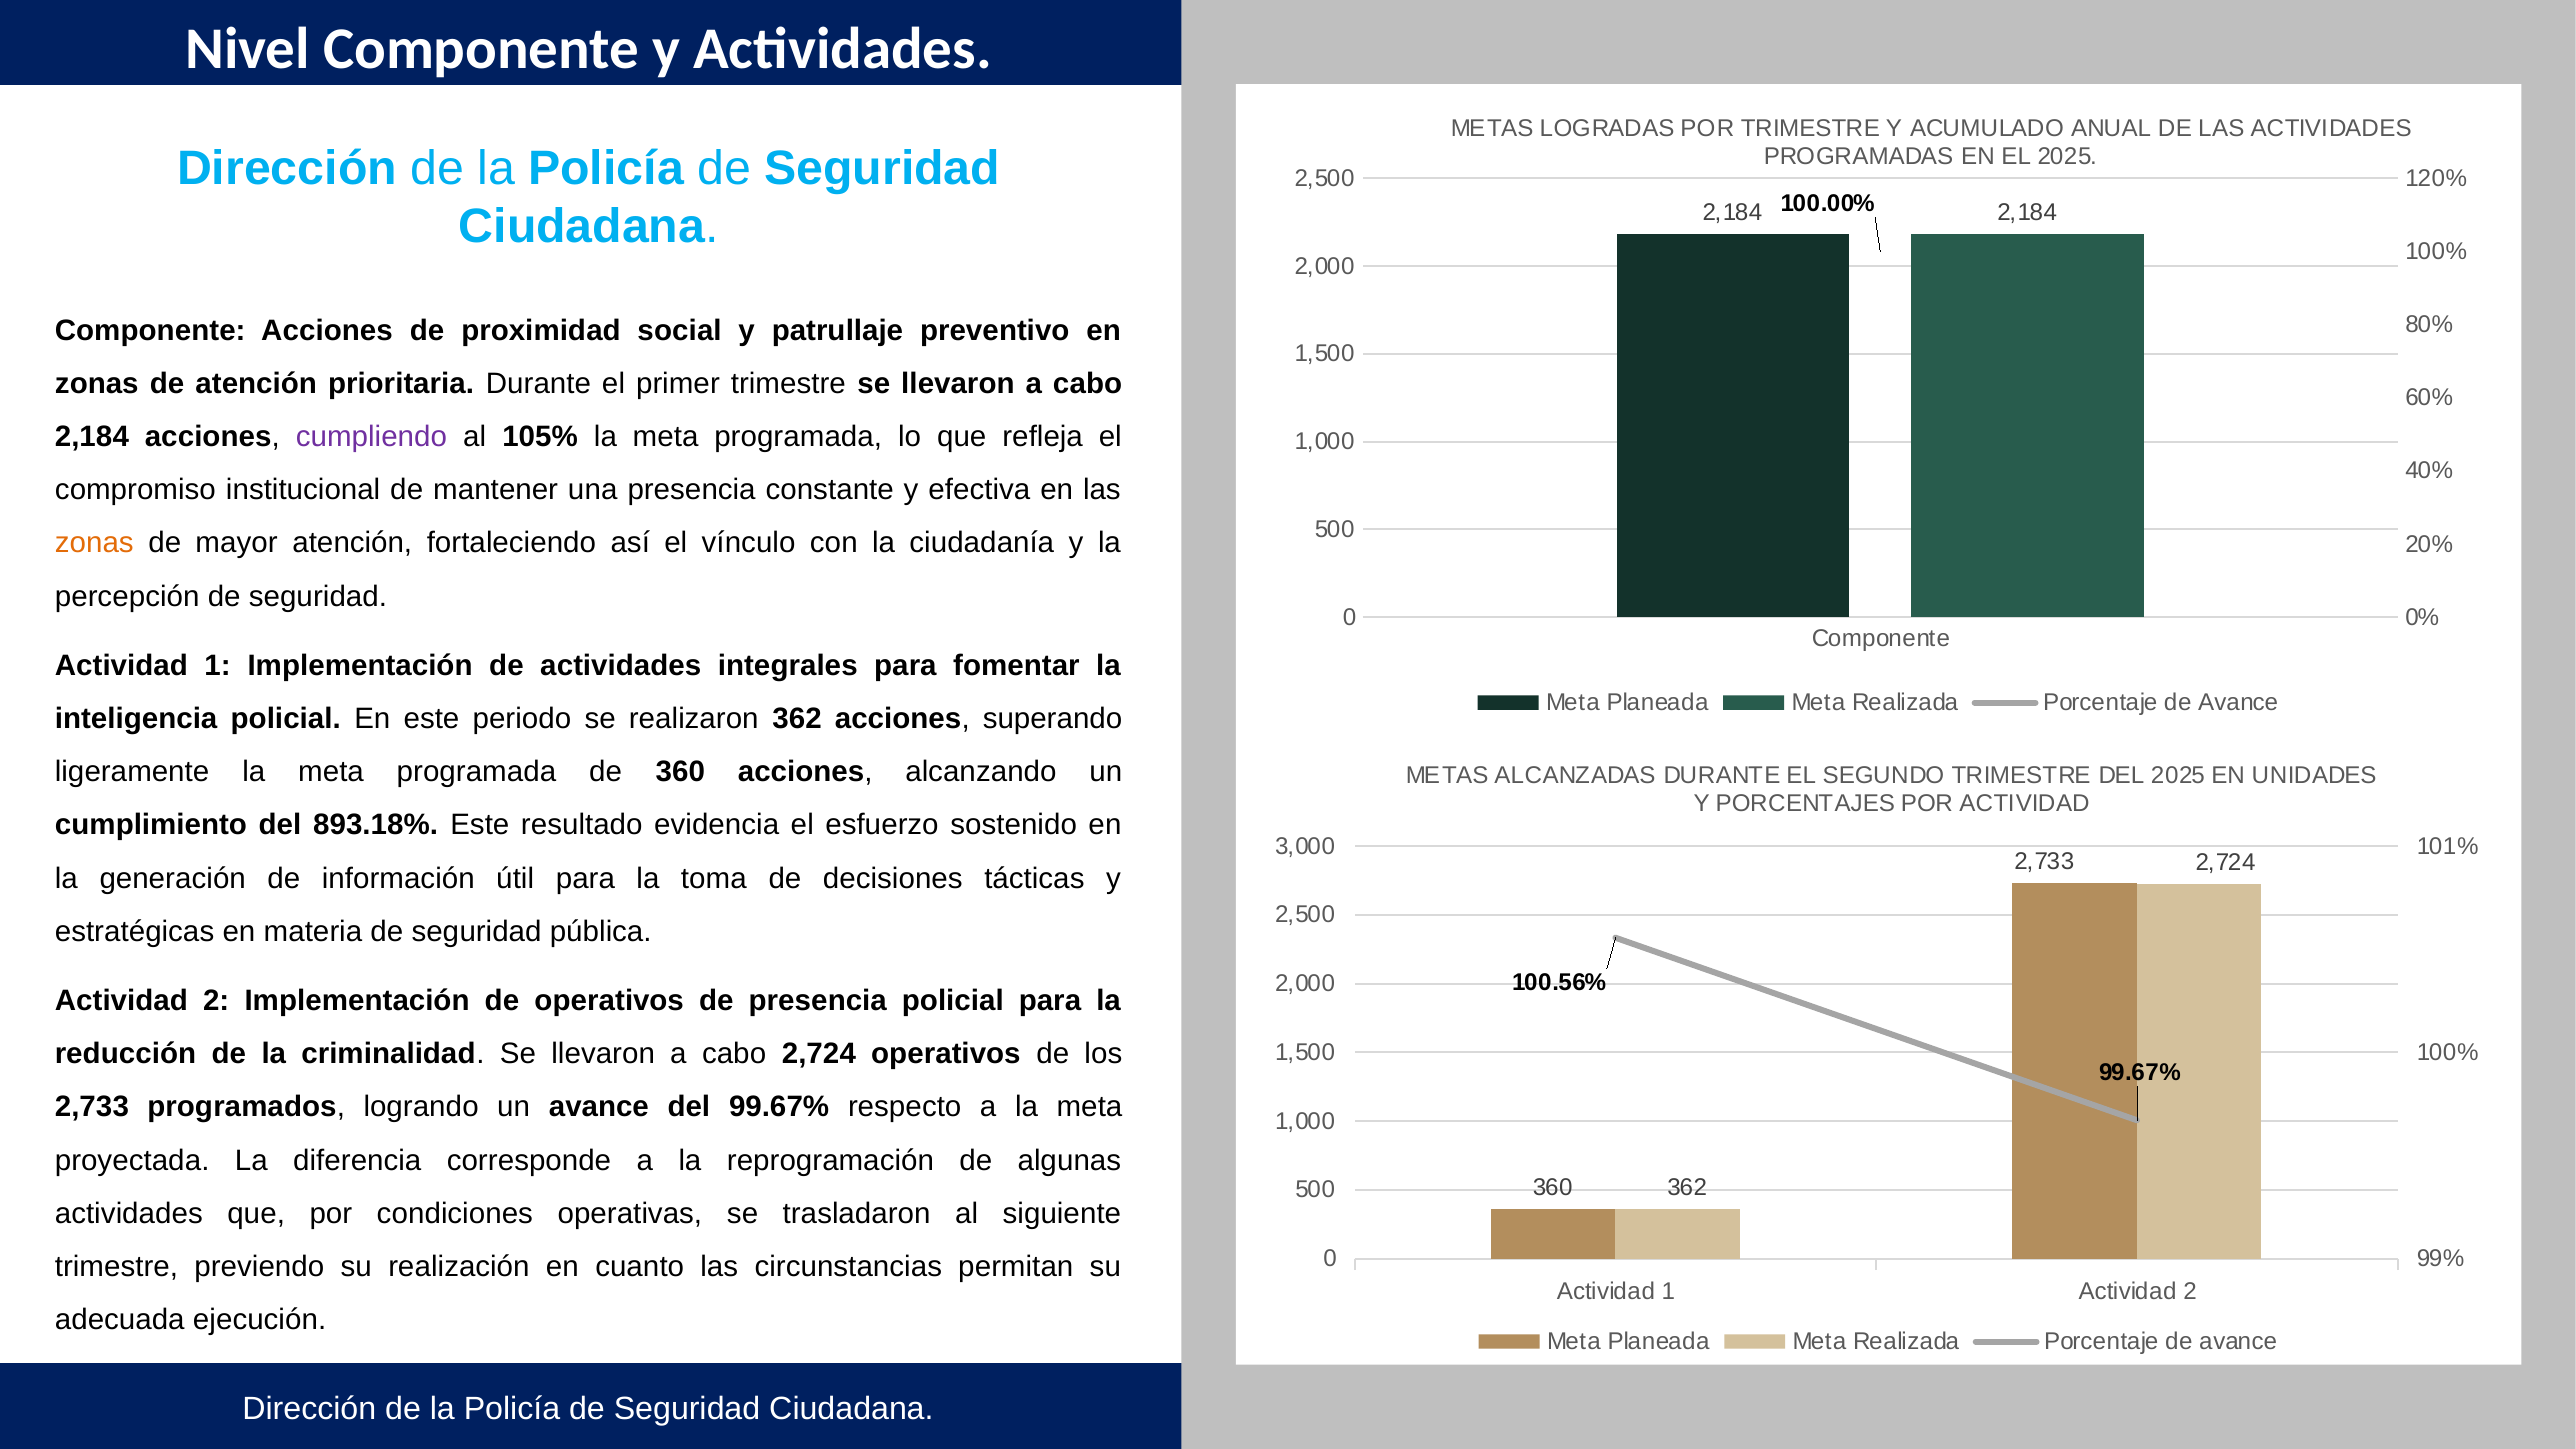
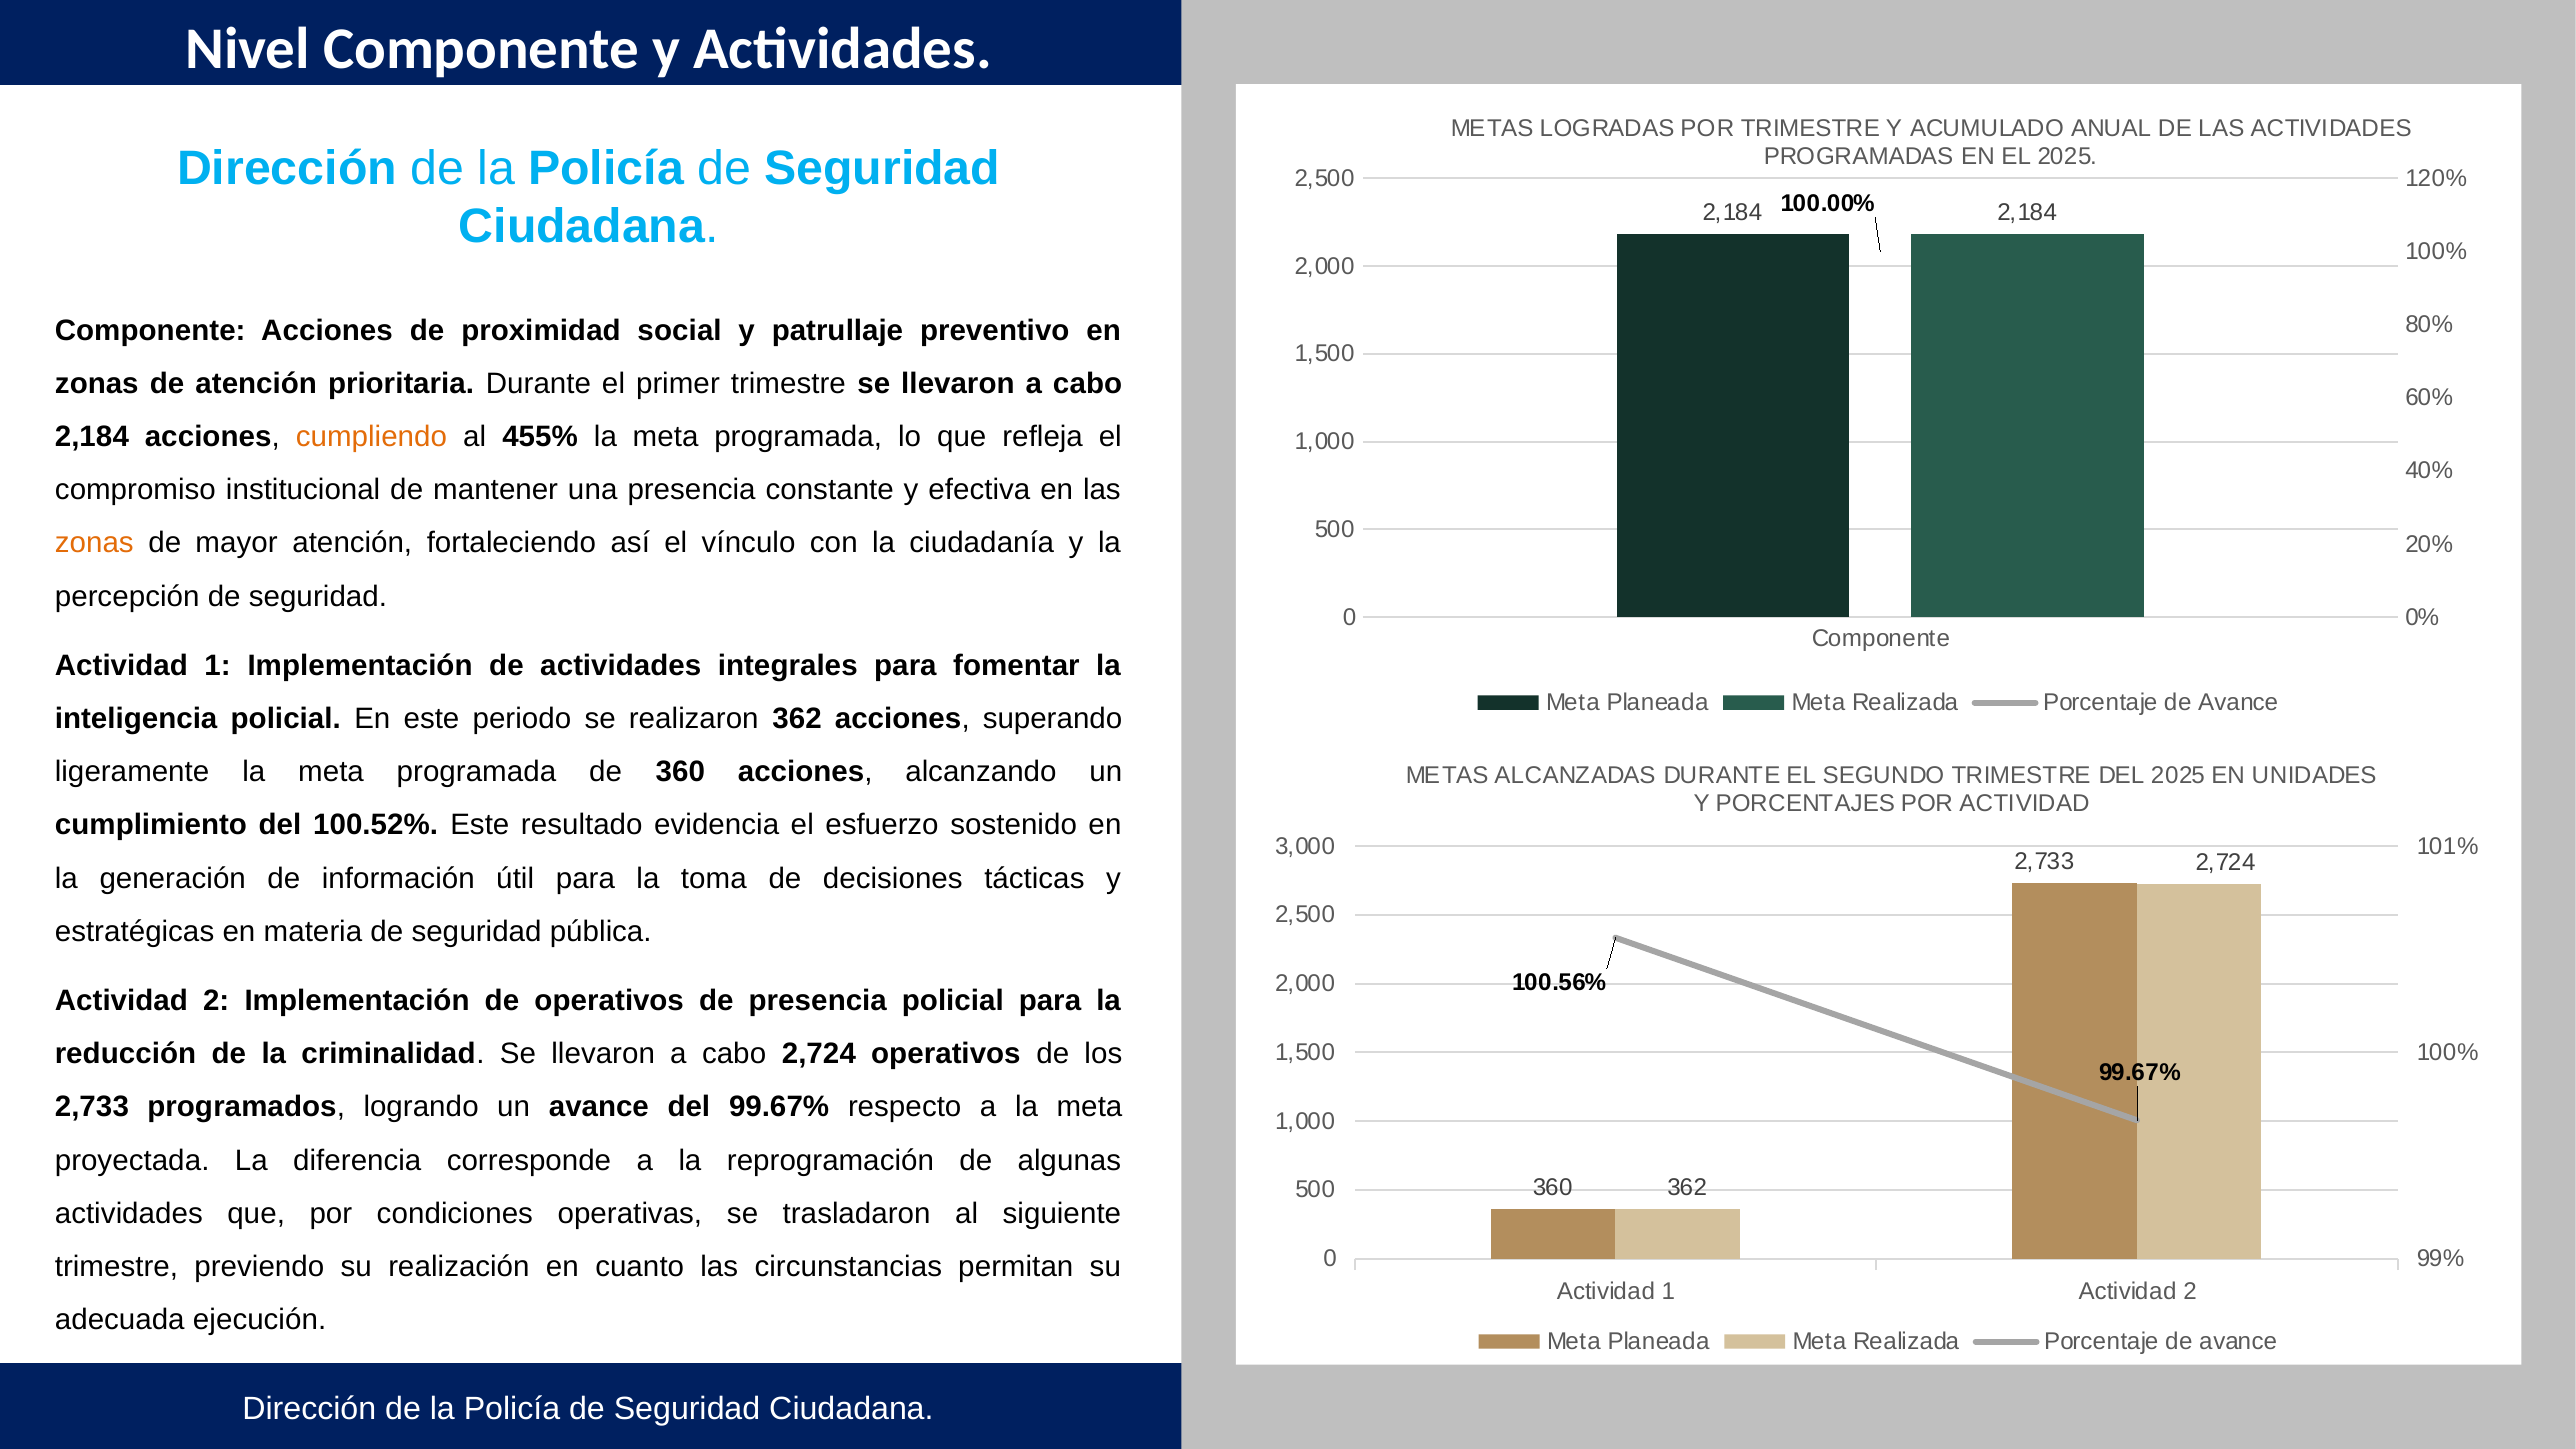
cumpliendo colour: purple -> orange (371, 437)
105%: 105% -> 455% (540, 437)
893.18%: 893.18% -> 100.52% (376, 825)
